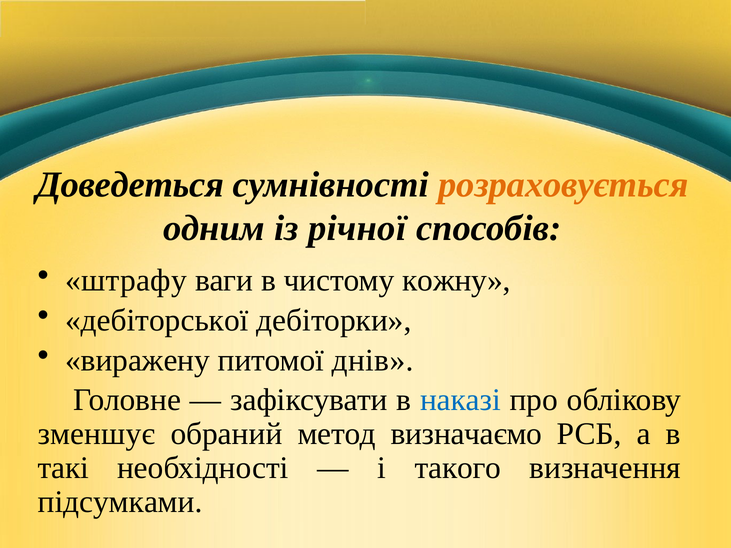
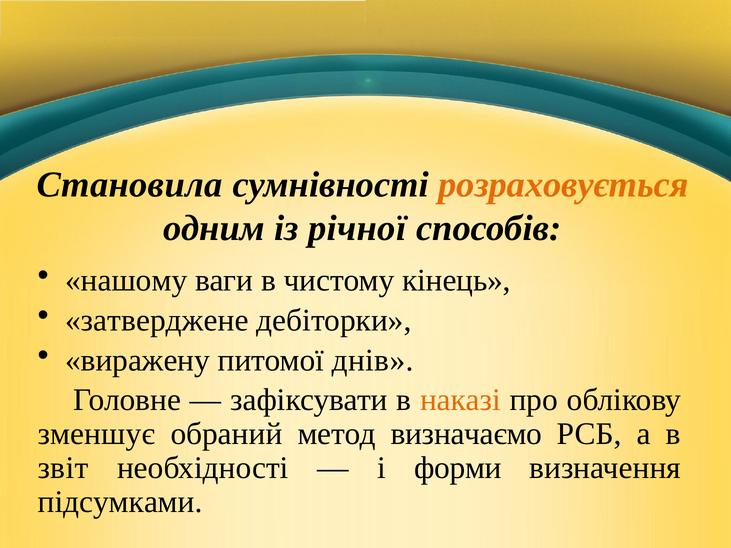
Доведеться: Доведеться -> Становила (130, 185)
штрафу: штрафу -> нашому (126, 281)
кожну: кожну -> кінець (456, 281)
дебіторської: дебіторської -> затверджене (157, 320)
наказі colour: blue -> orange (461, 400)
такі: такі -> звіт (63, 468)
такого: такого -> форми (458, 468)
